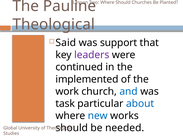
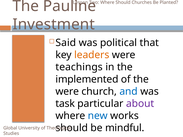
Theological: Theological -> Investment (54, 24)
support: support -> political (119, 43)
leaders colour: purple -> orange (92, 55)
continued: continued -> teachings (79, 67)
work: work -> were (67, 92)
about colour: blue -> purple (140, 104)
needed: needed -> mindful (125, 128)
